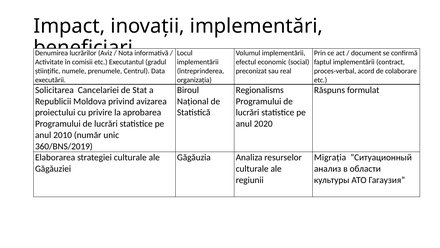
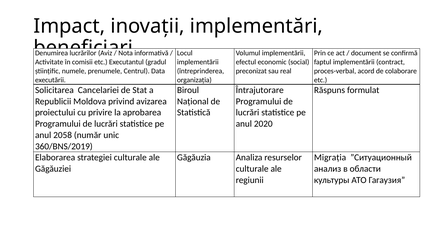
Regionalisms: Regionalisms -> Întrajutorare (260, 90)
2010: 2010 -> 2058 (63, 135)
